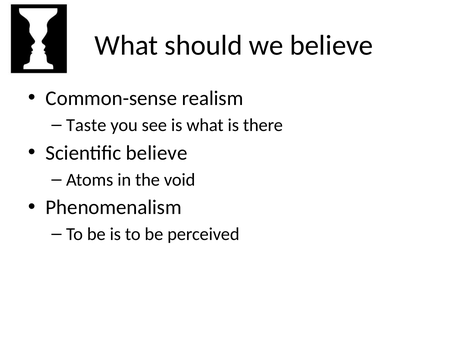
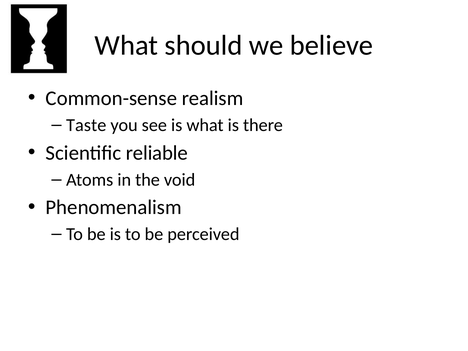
Scientific believe: believe -> reliable (157, 153)
